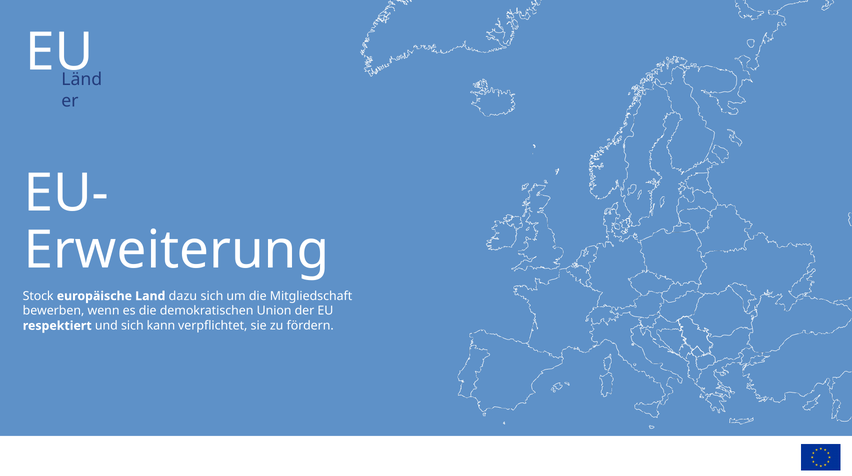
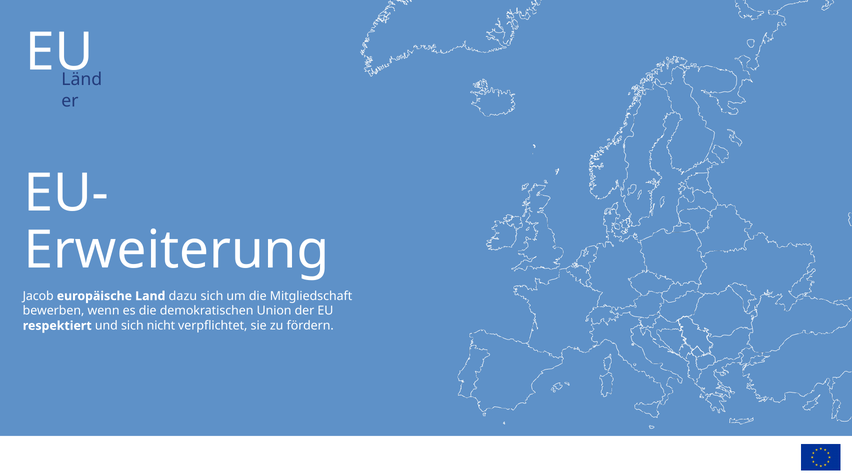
Stock: Stock -> Jacob (38, 296)
kann: kann -> nicht (161, 326)
